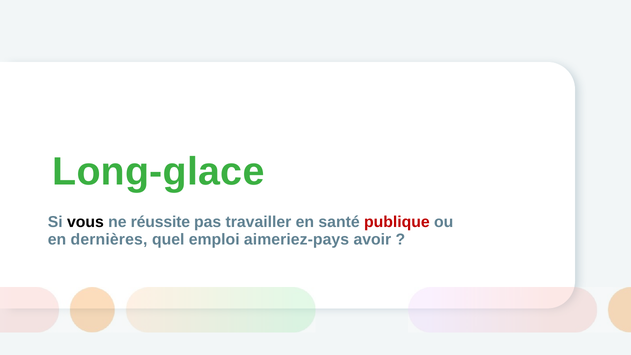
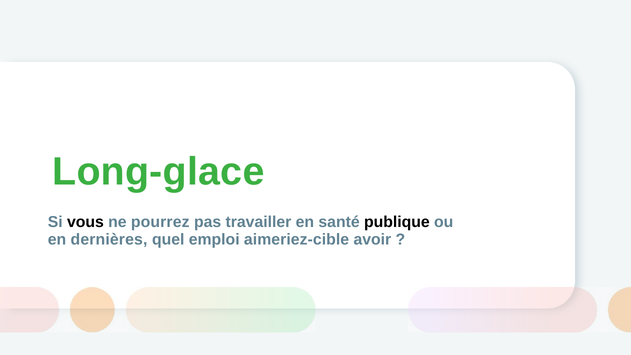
réussite: réussite -> pourrez (160, 222)
publique colour: red -> black (397, 222)
aimeriez-pays: aimeriez-pays -> aimeriez-cible (297, 239)
